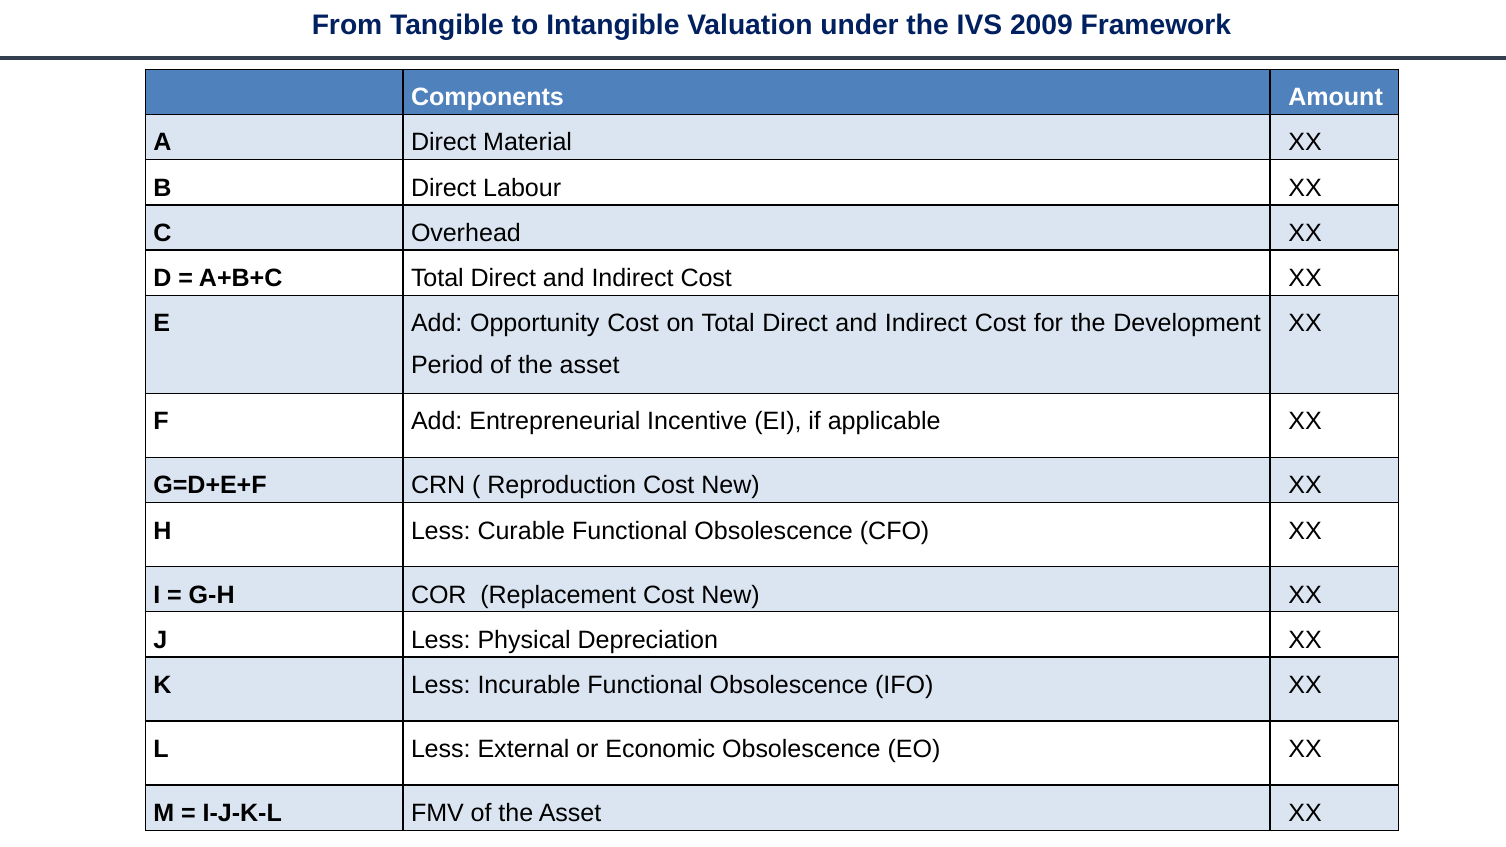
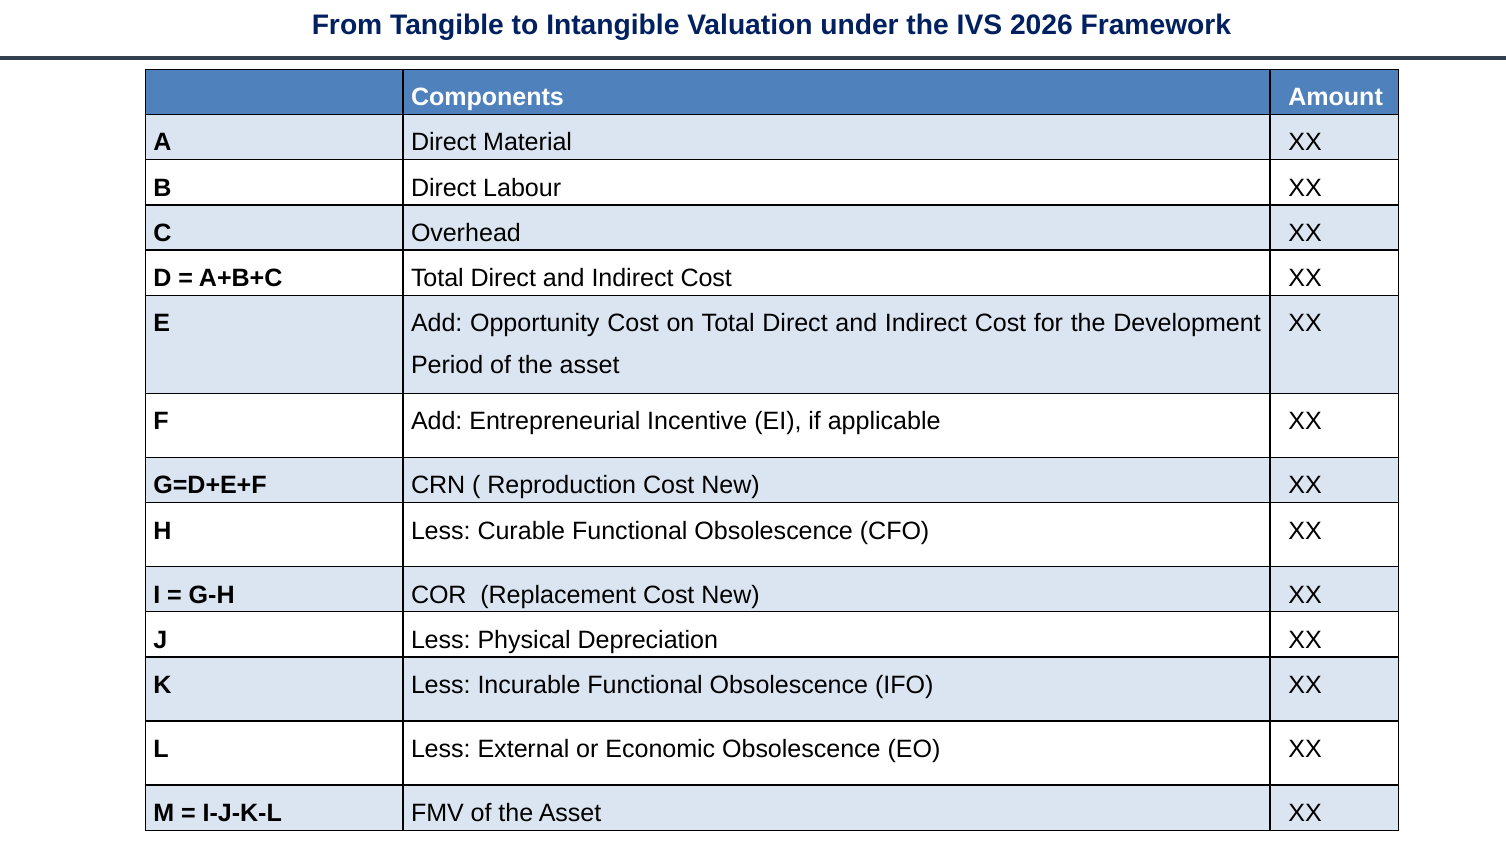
2009: 2009 -> 2026 (1041, 25)
